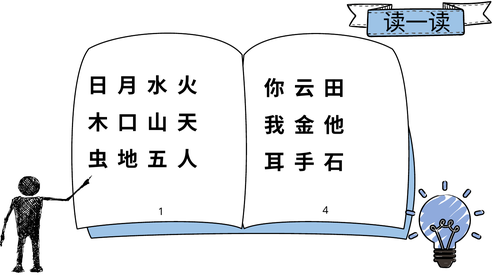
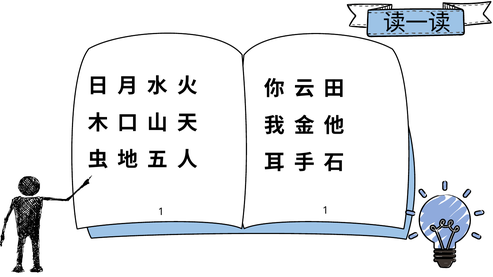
1 4: 4 -> 1 (325, 211)
